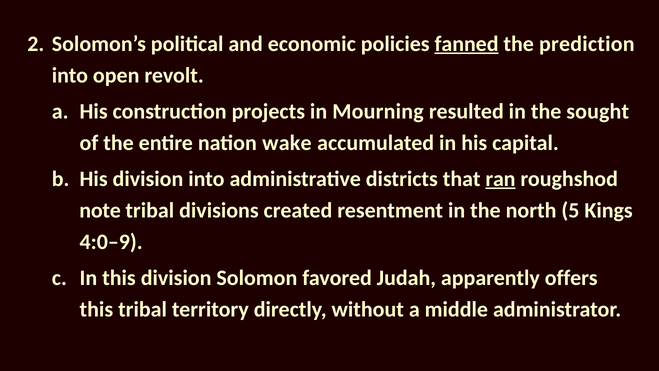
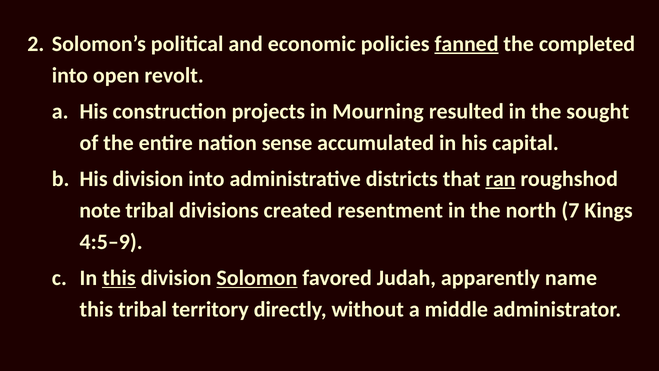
prediction: prediction -> completed (587, 44)
wake: wake -> sense (287, 143)
5: 5 -> 7 (570, 210)
4:0–9: 4:0–9 -> 4:5–9 (111, 242)
this underline: none -> present (119, 278)
Solomon underline: none -> present (257, 278)
offers: offers -> name (571, 278)
